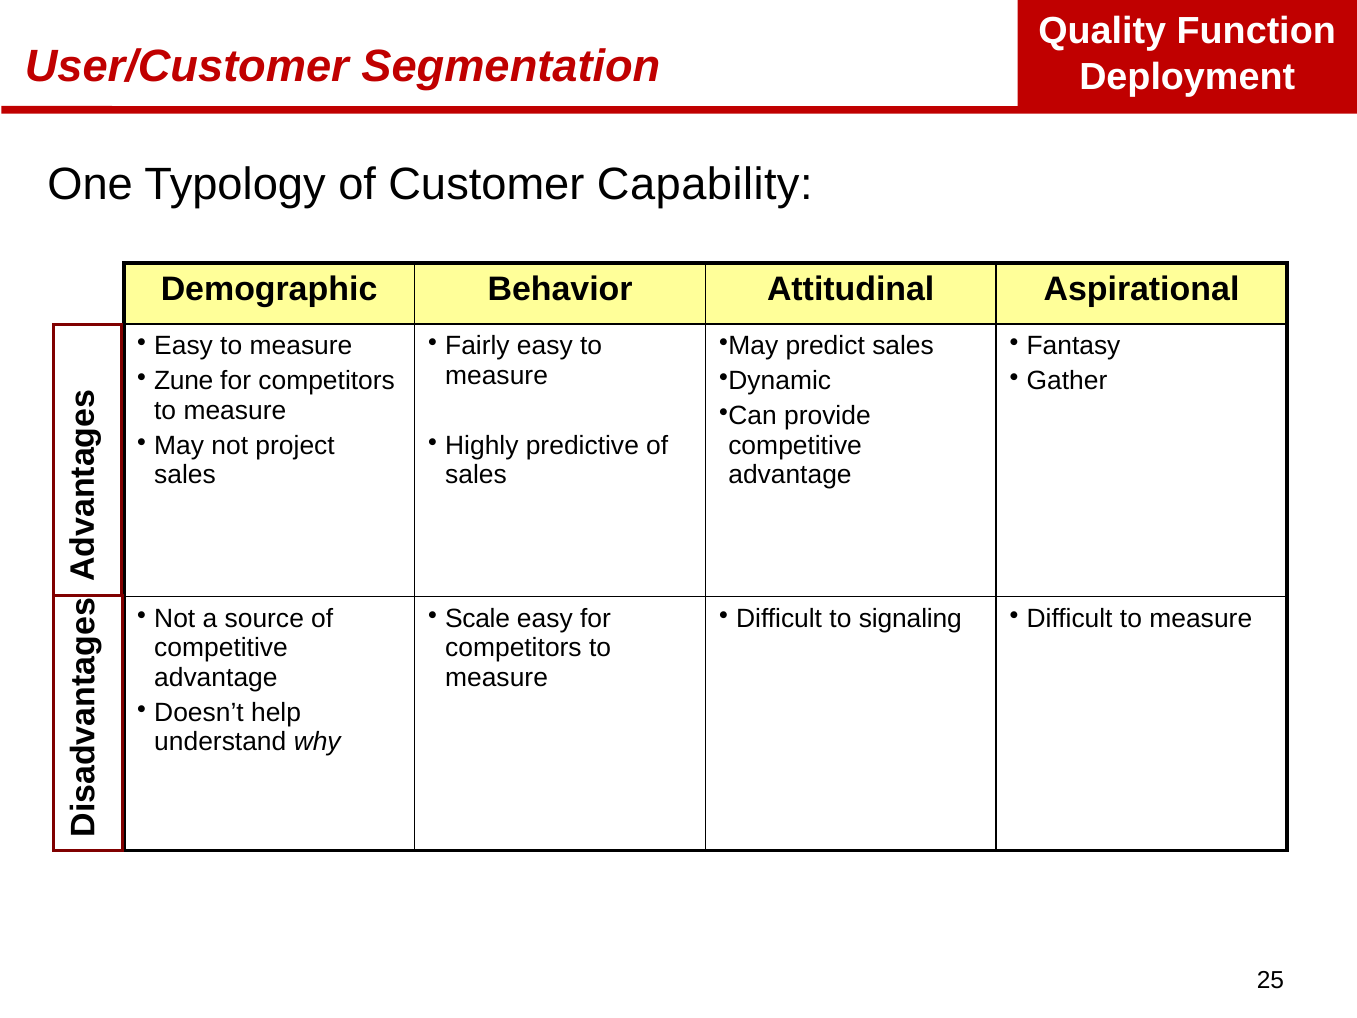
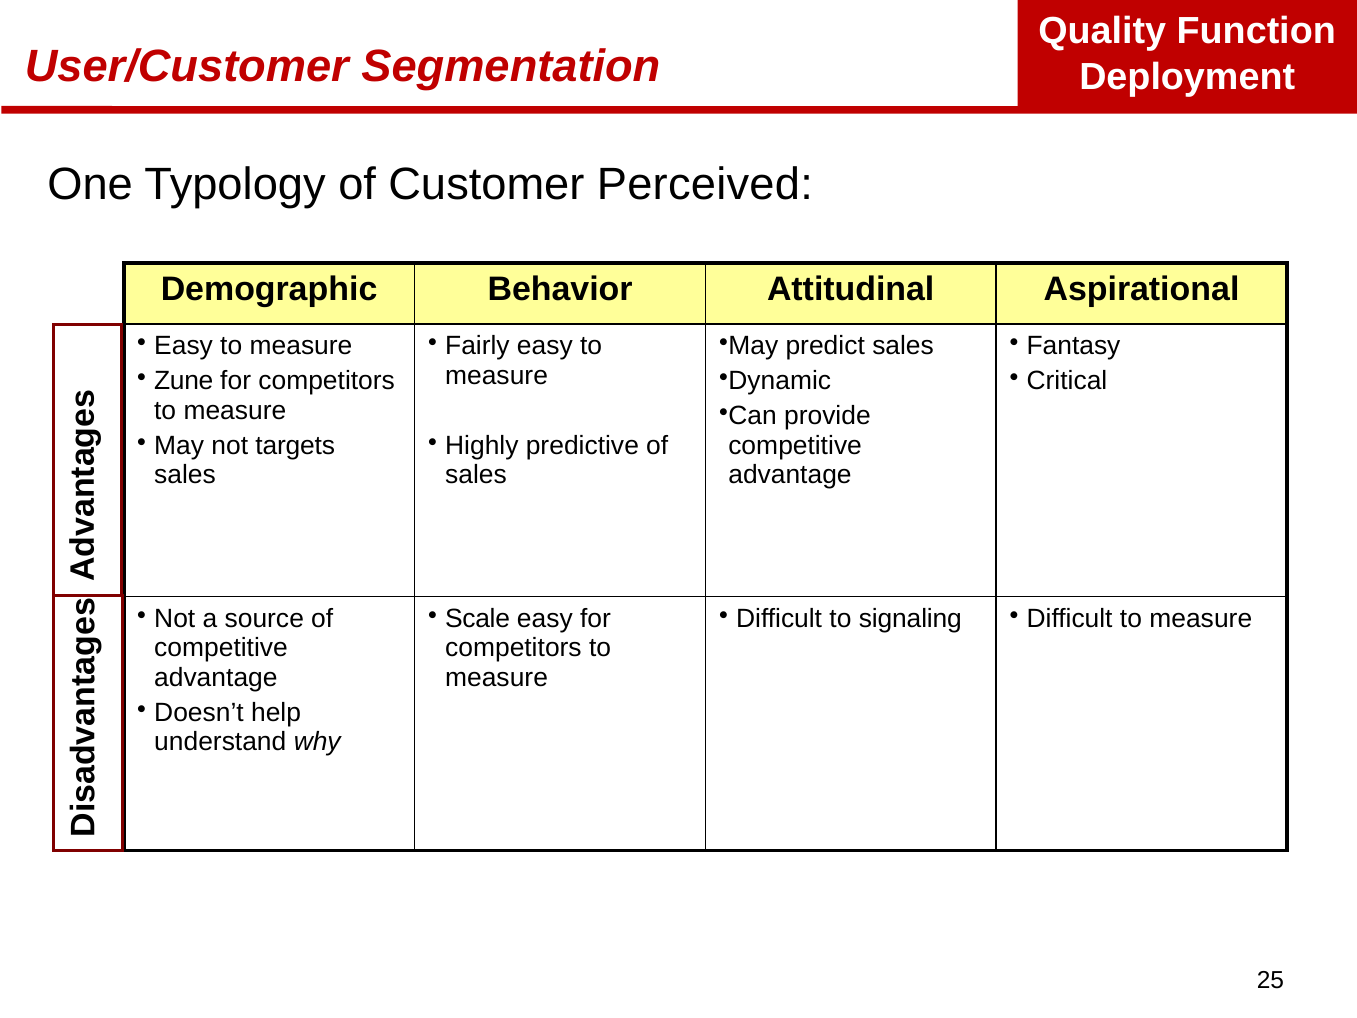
Capability: Capability -> Perceived (705, 184)
Gather: Gather -> Critical (1067, 381)
project: project -> targets (295, 445)
